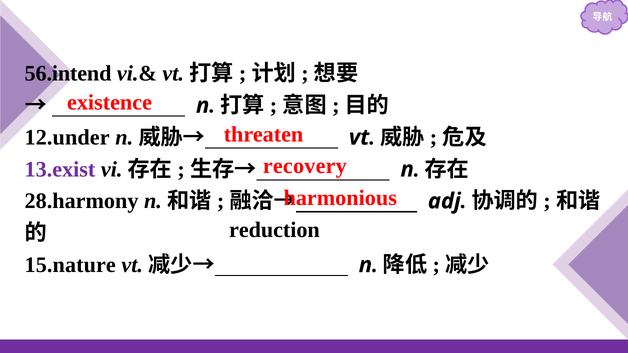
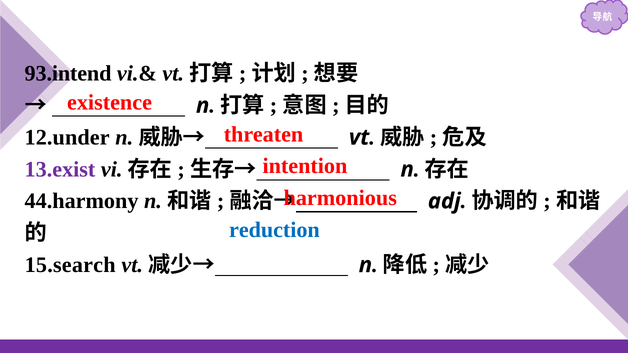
56.intend: 56.intend -> 93.intend (68, 74)
recovery: recovery -> intention (305, 166)
28.harmony: 28.harmony -> 44.harmony (82, 201)
reduction colour: black -> blue (274, 230)
15.nature: 15.nature -> 15.search (70, 265)
